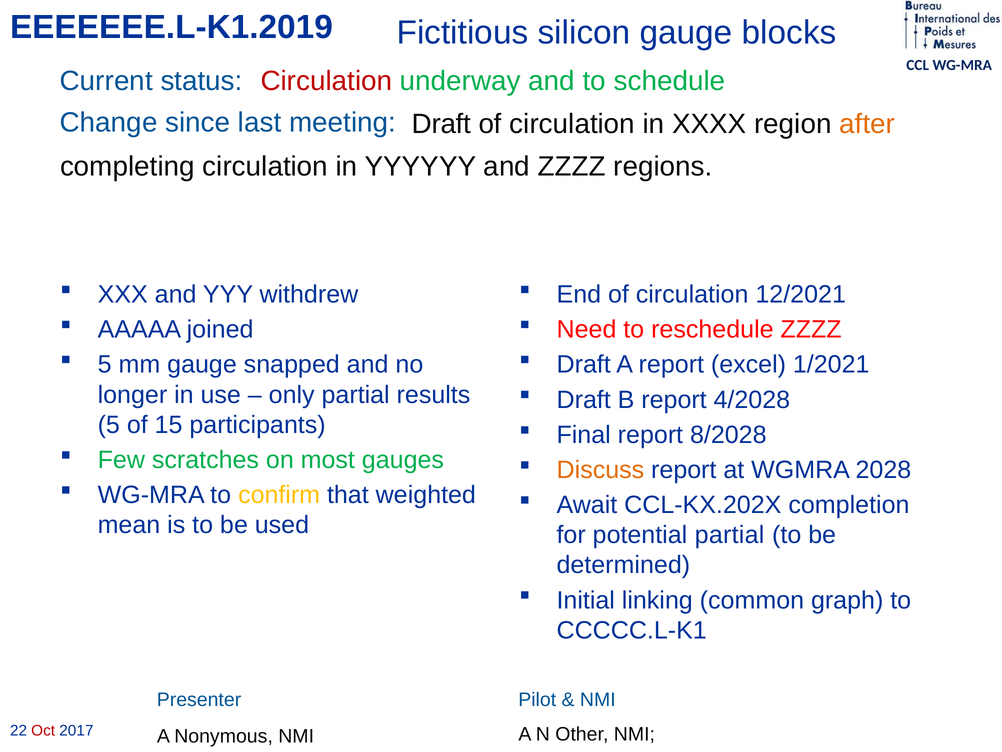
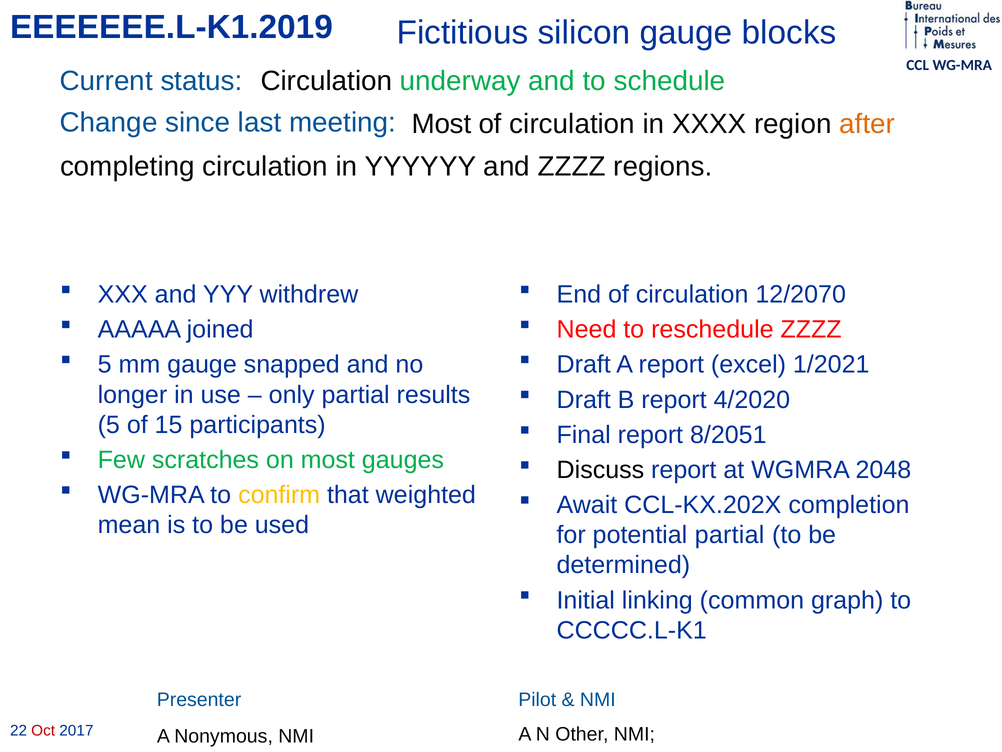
Circulation colour: red -> black (326, 81)
Draft: Draft -> Most (442, 124)
12/2021: 12/2021 -> 12/2070 (801, 294)
4/2028: 4/2028 -> 4/2020 (752, 400)
8/2028: 8/2028 -> 8/2051 (728, 435)
Discuss colour: orange -> black (600, 470)
2028: 2028 -> 2048 (883, 470)
